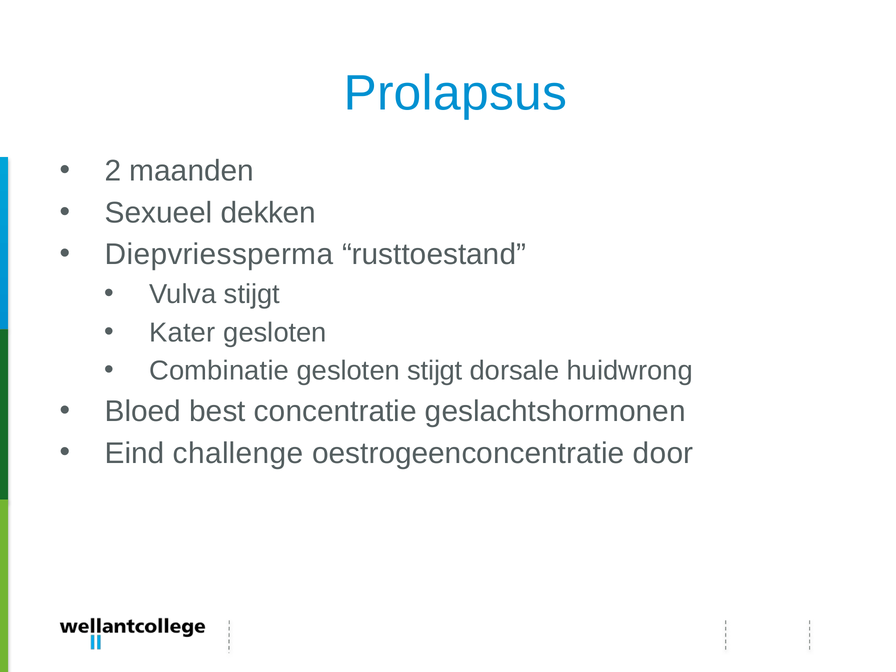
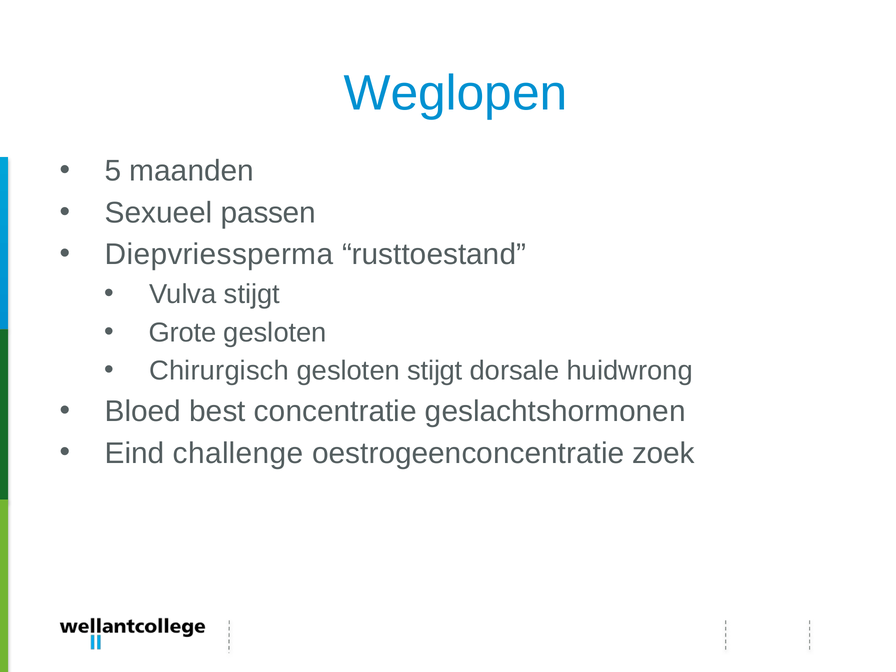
Prolapsus: Prolapsus -> Weglopen (456, 93)
2: 2 -> 5 (113, 171)
dekken: dekken -> passen (268, 213)
Kater: Kater -> Grote (183, 333)
Combinatie: Combinatie -> Chirurgisch (219, 371)
door: door -> zoek (663, 453)
